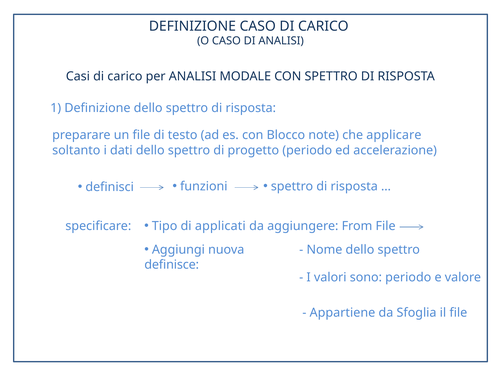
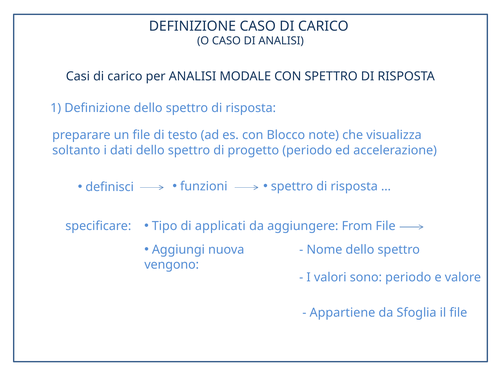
applicare: applicare -> visualizza (394, 135)
definisce: definisce -> vengono (172, 265)
